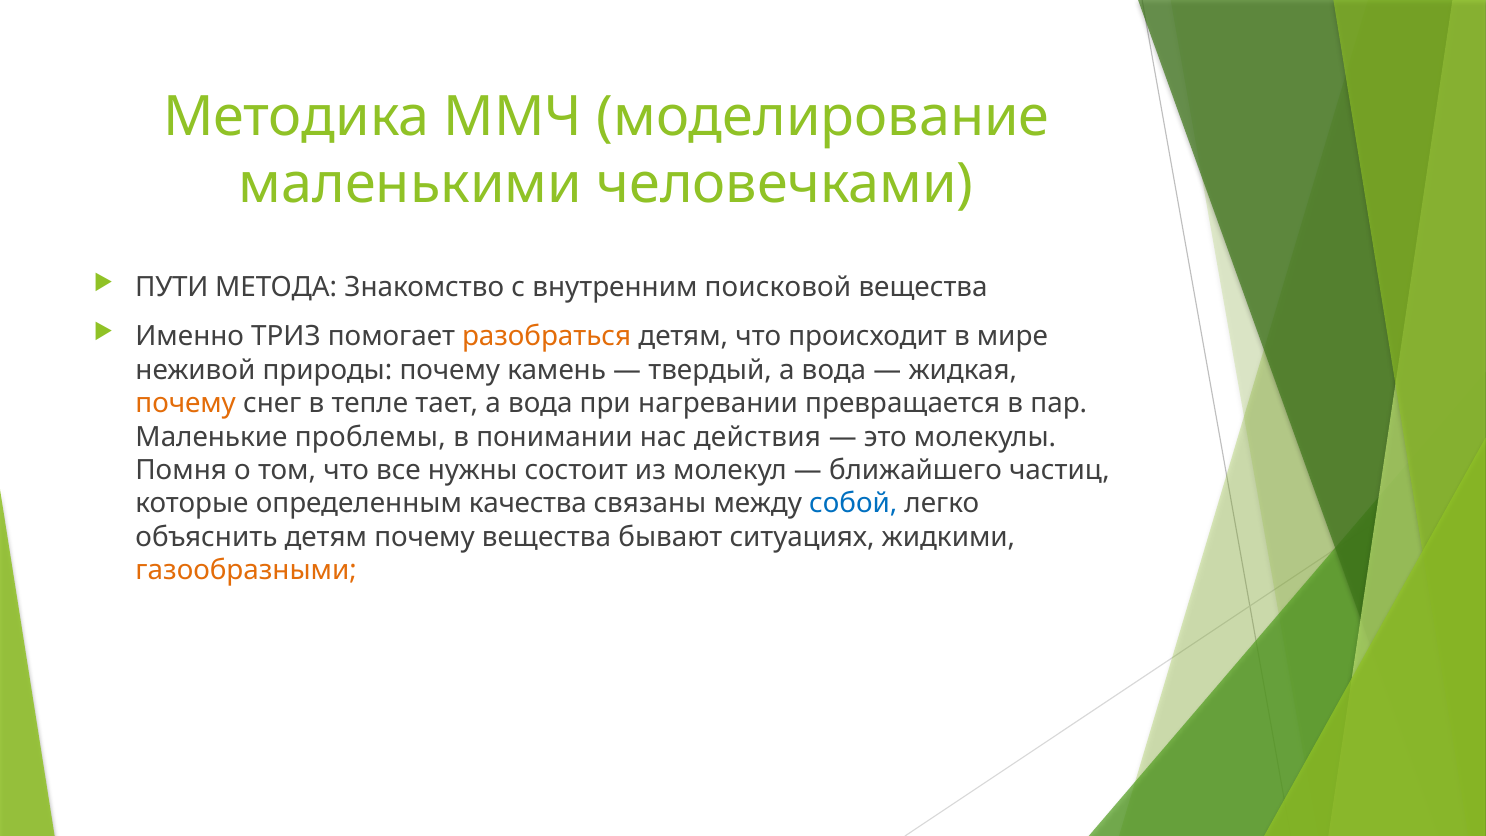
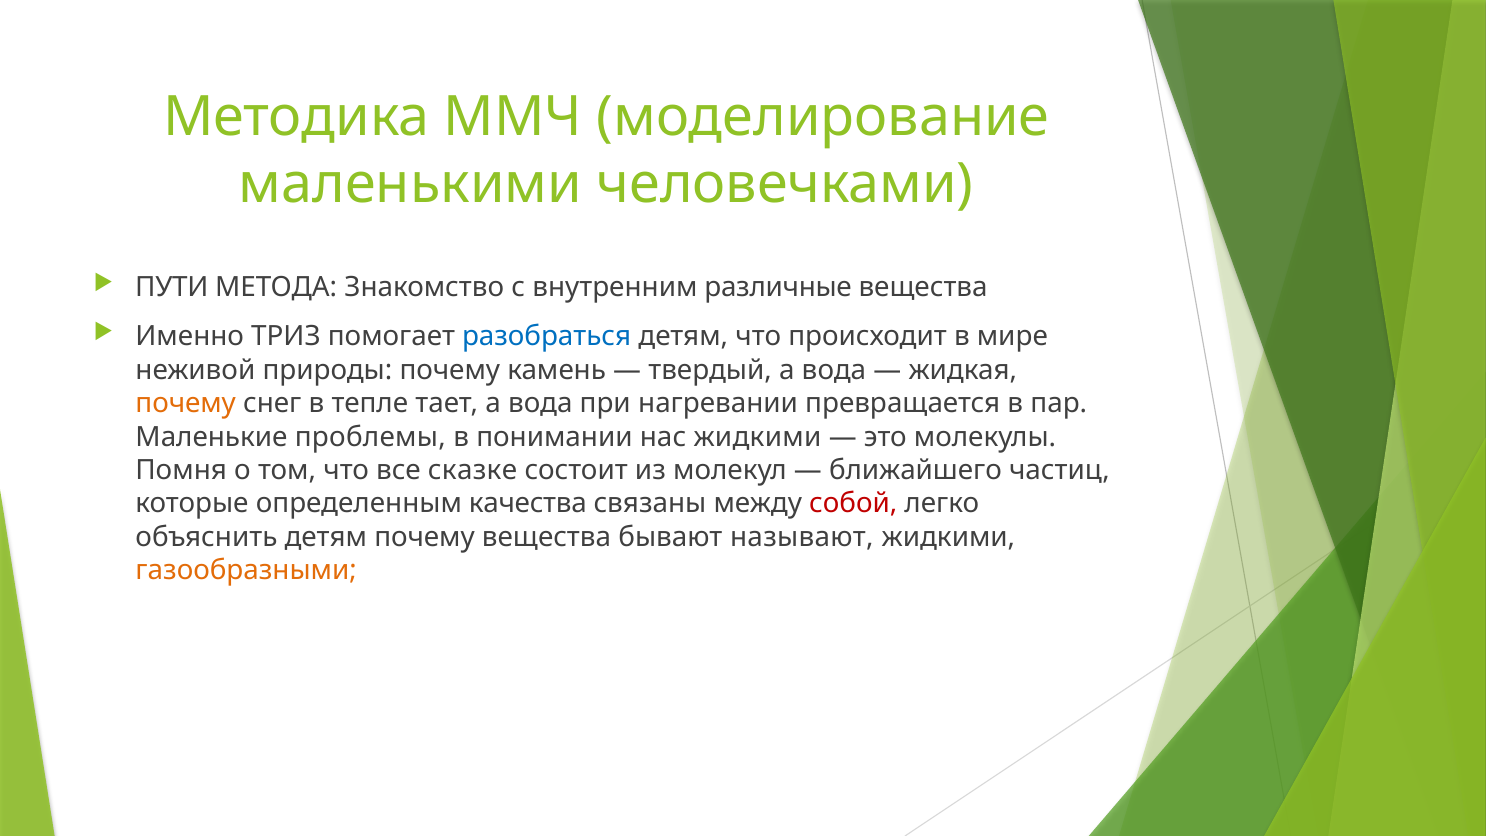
поисковой: поисковой -> различные (778, 288)
разобраться colour: orange -> blue (547, 337)
нас действия: действия -> жидкими (757, 437)
нужны: нужны -> сказке (473, 470)
собой colour: blue -> red (853, 504)
ситуациях: ситуациях -> называют (802, 537)
